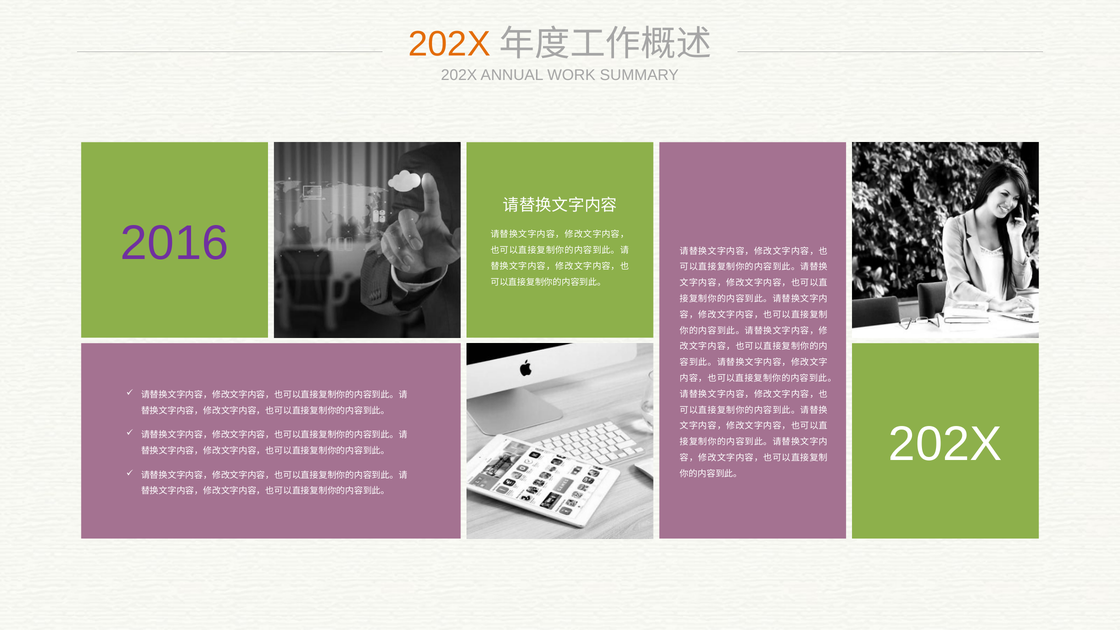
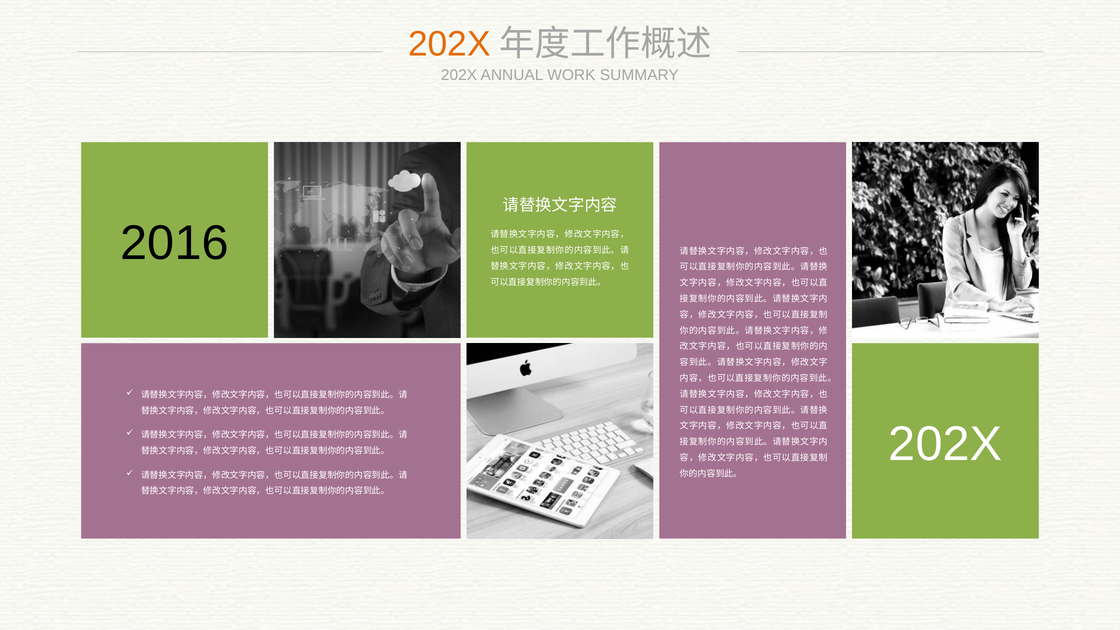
2016 colour: purple -> black (175, 243)
